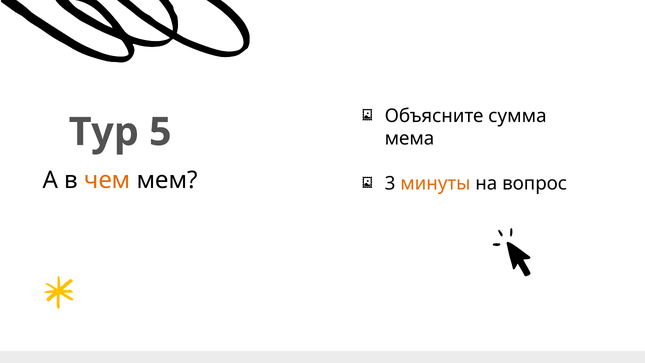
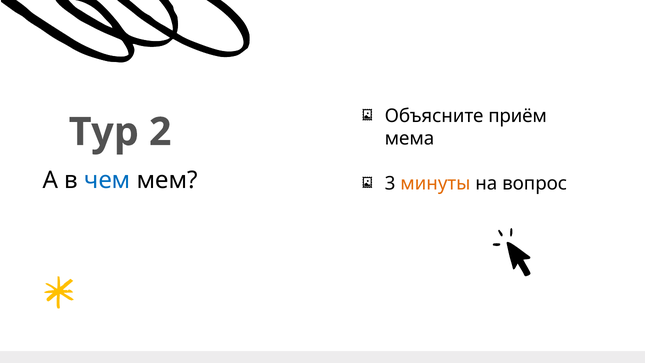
сумма: сумма -> приём (518, 116)
5: 5 -> 2 (160, 132)
чем colour: orange -> blue (107, 180)
